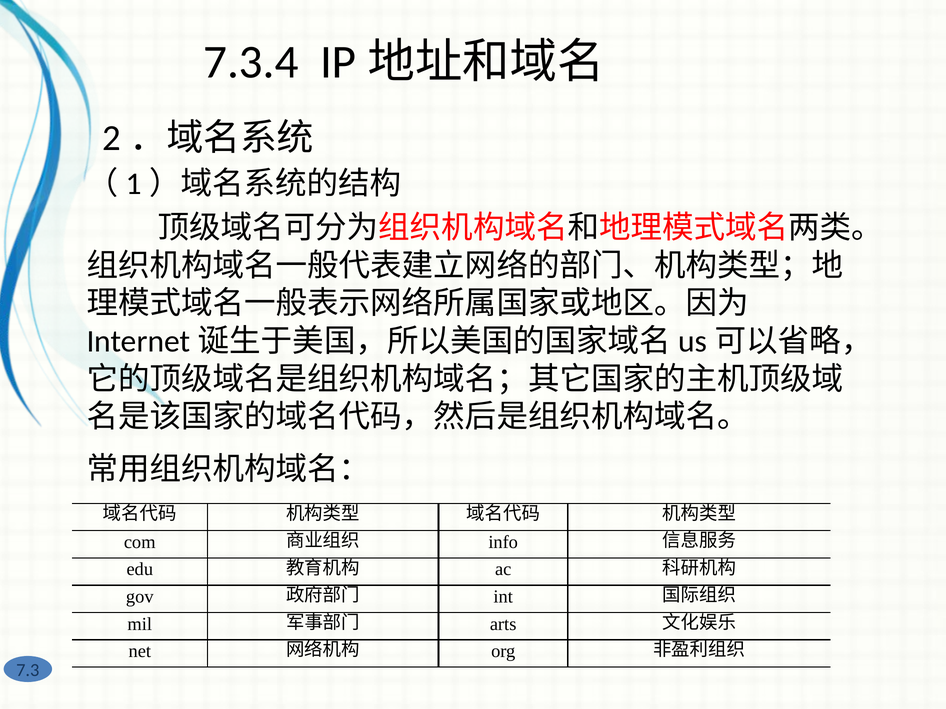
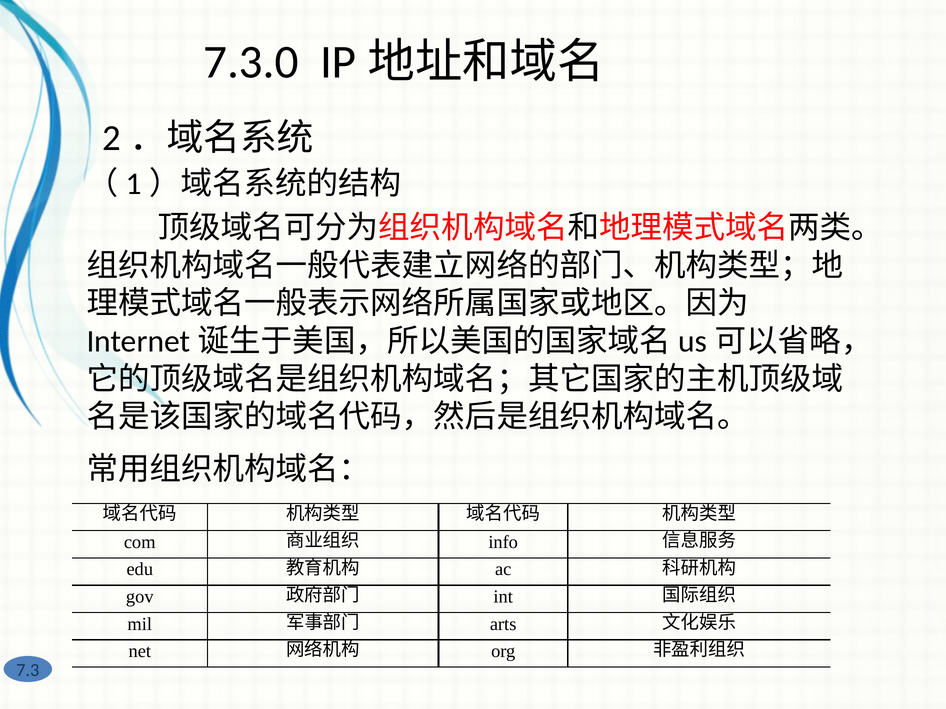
7.3.4: 7.3.4 -> 7.3.0 (251, 62)
